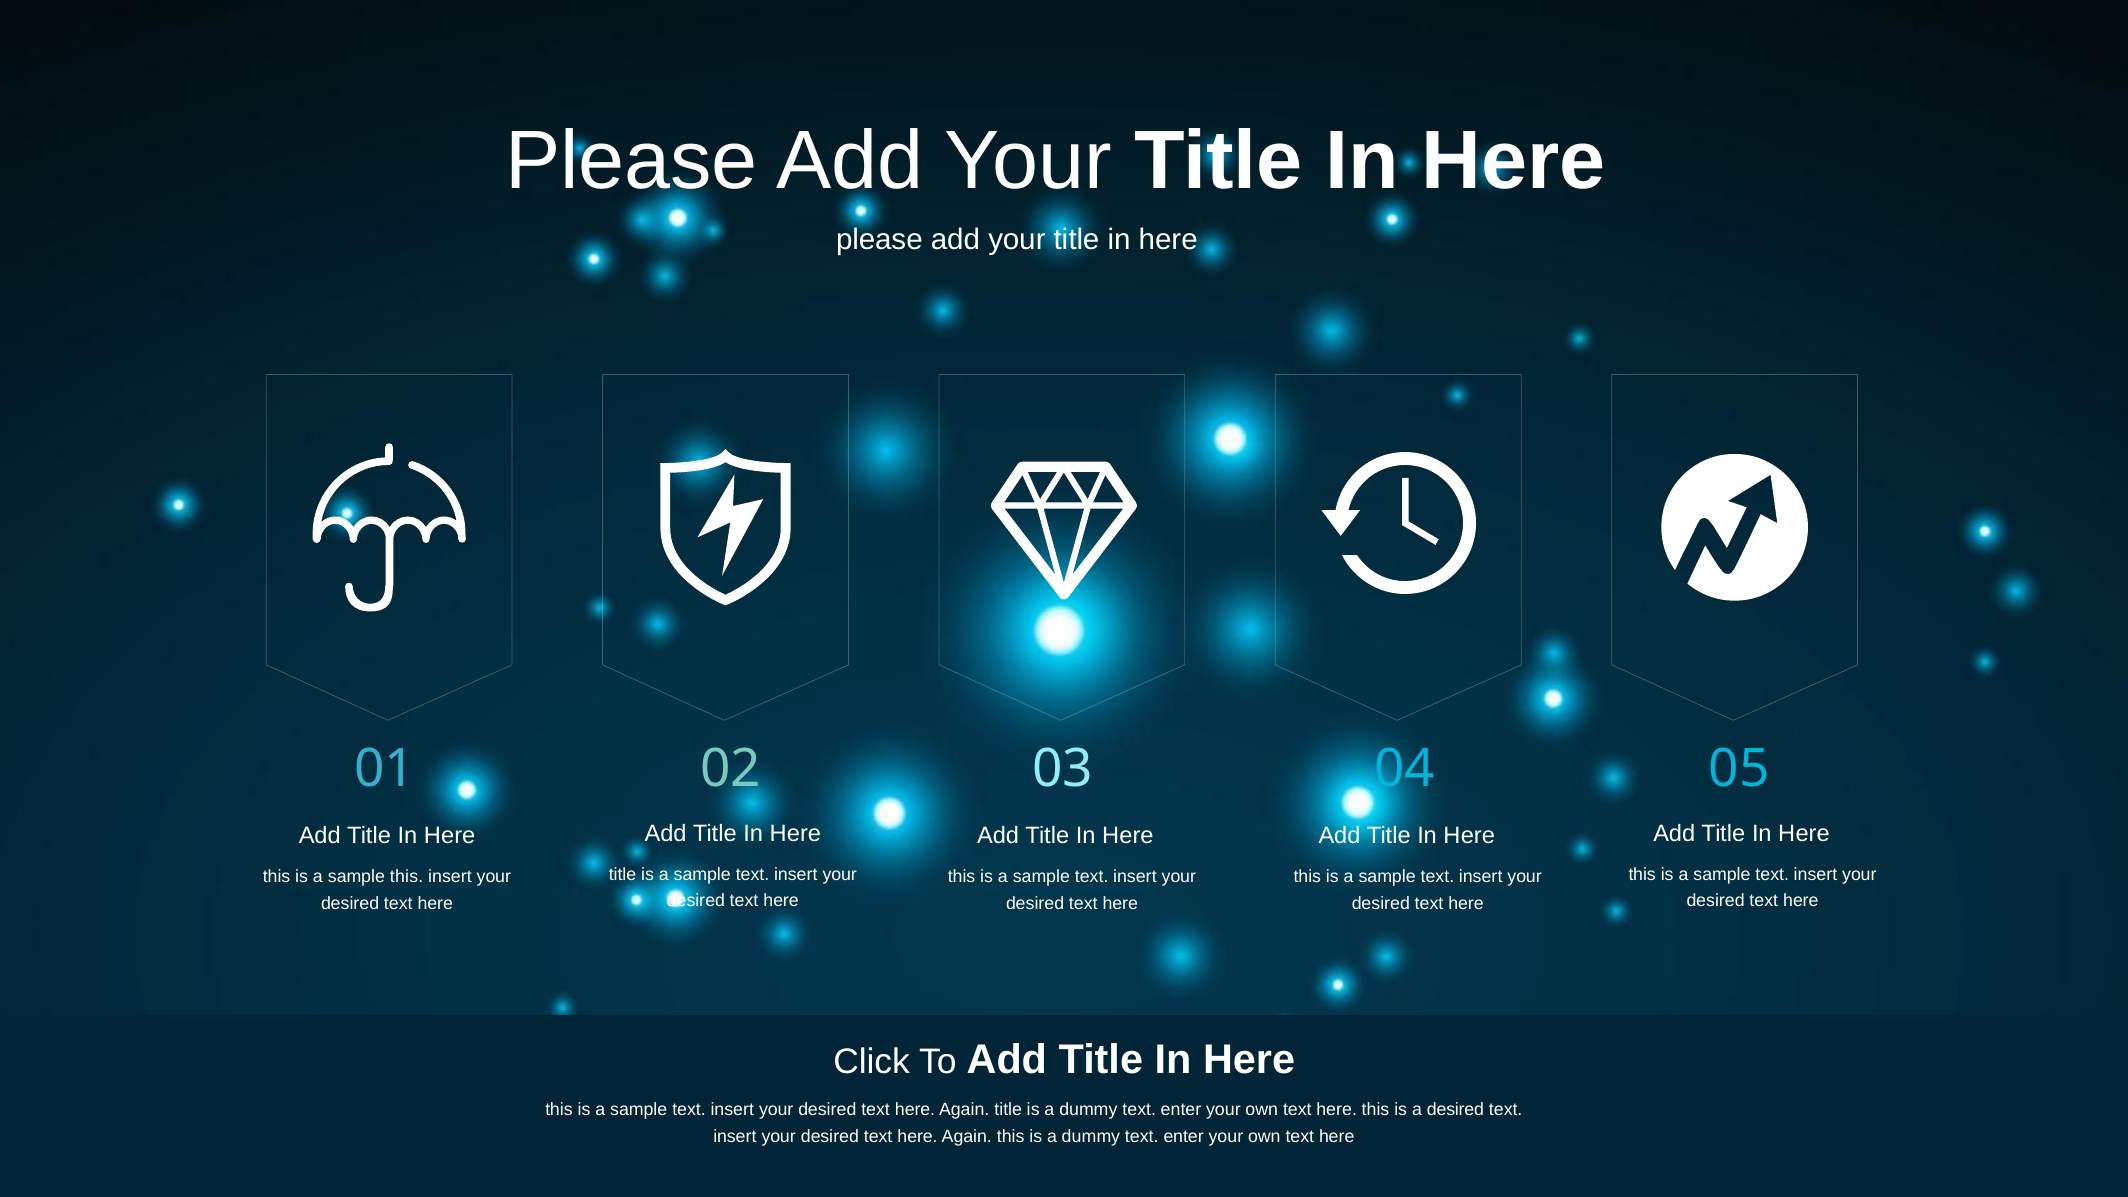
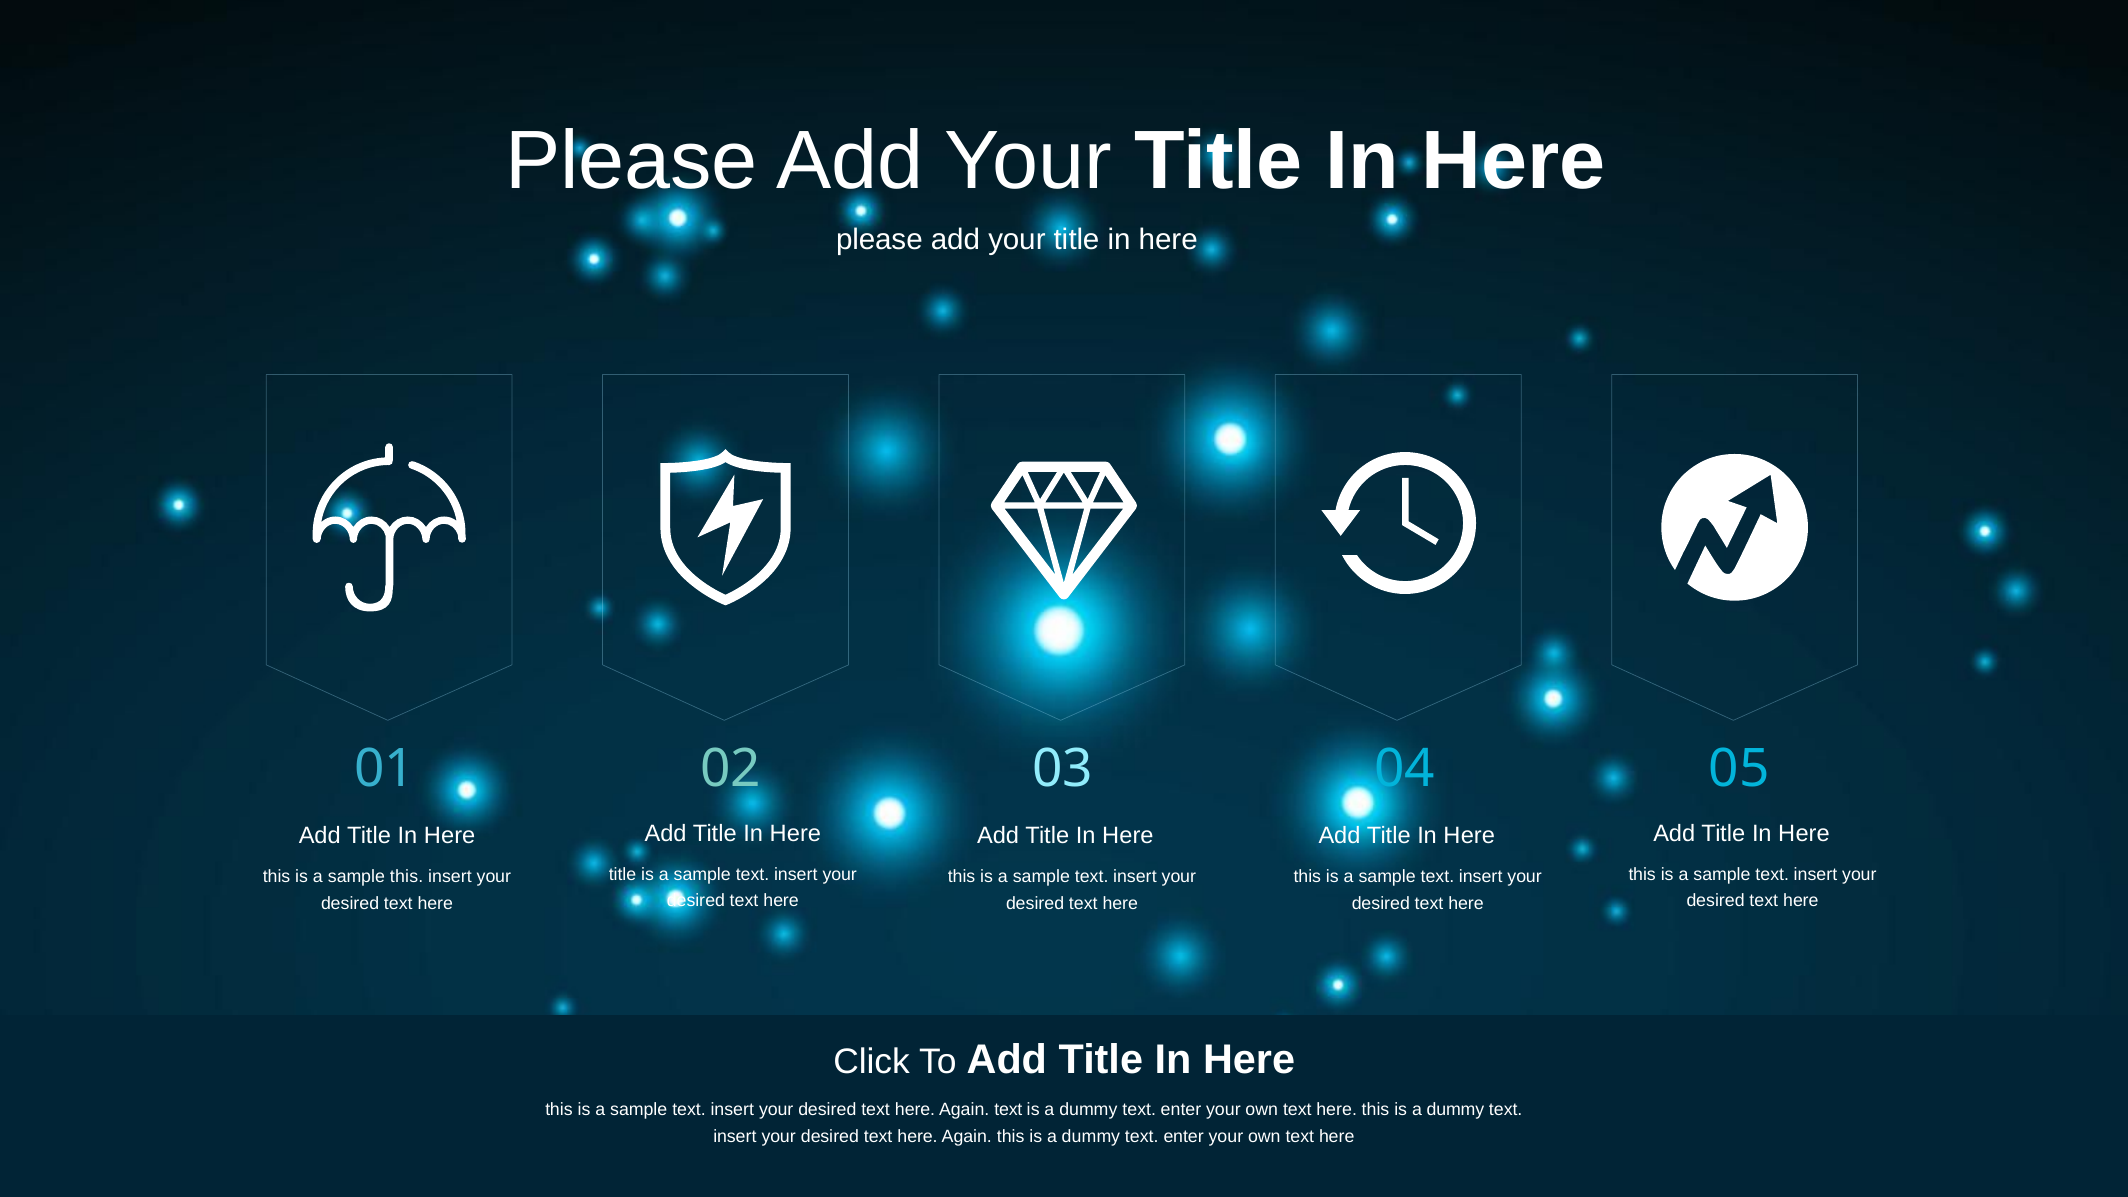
Again title: title -> text (1008, 1110)
desired: desired -> dummy (1455, 1110)
